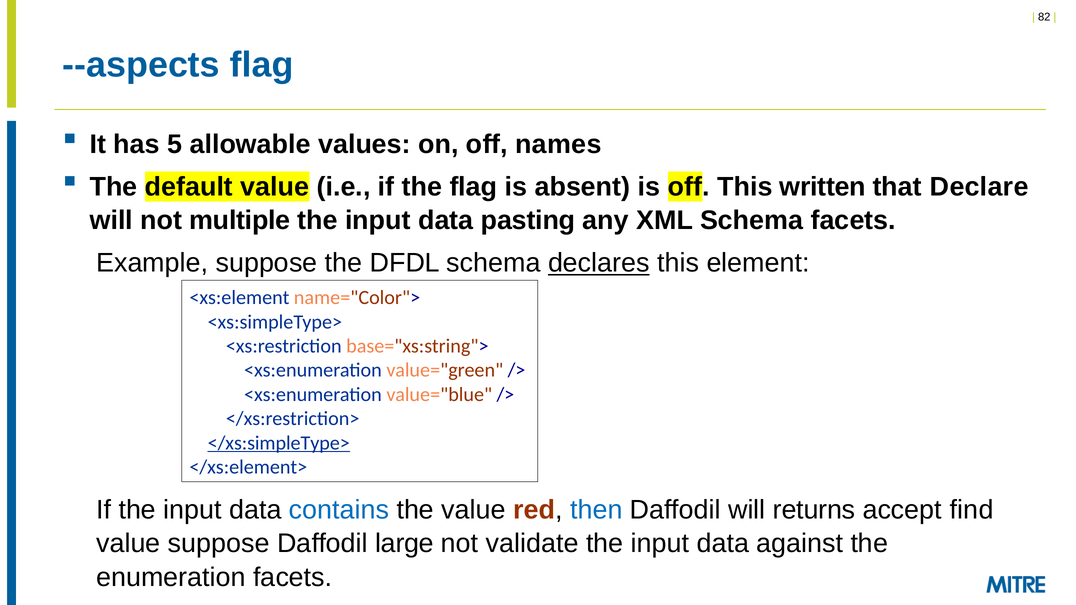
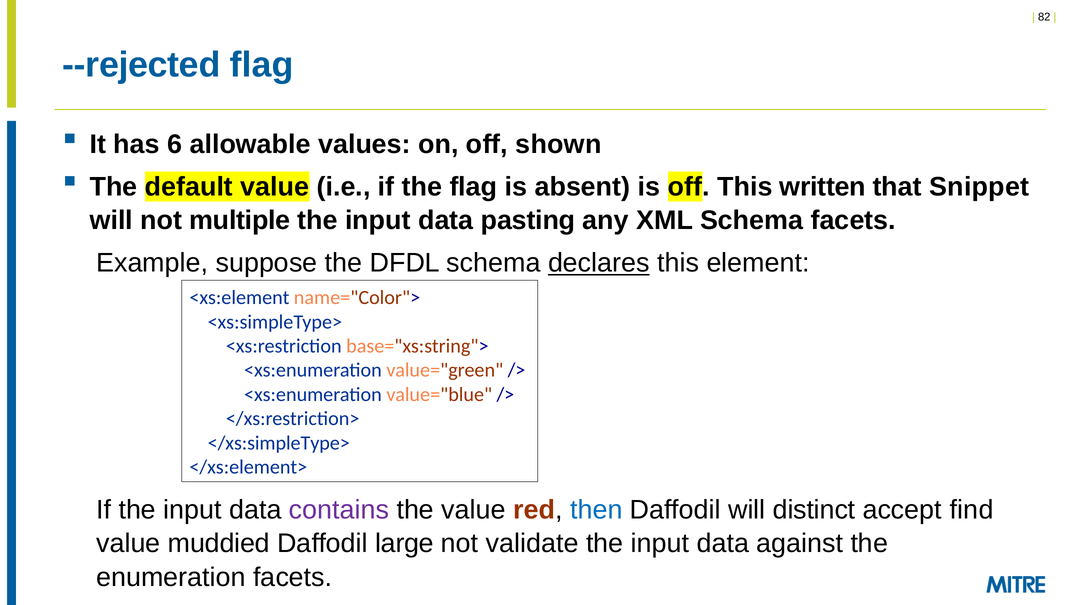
--aspects: --aspects -> --rejected (141, 65)
5: 5 -> 6 (175, 144)
names: names -> shown (558, 144)
Declare: Declare -> Snippet (979, 187)
</xs:simpleType> underline: present -> none (279, 443)
contains colour: blue -> purple (339, 510)
returns: returns -> distinct (814, 510)
value suppose: suppose -> muddied (219, 544)
